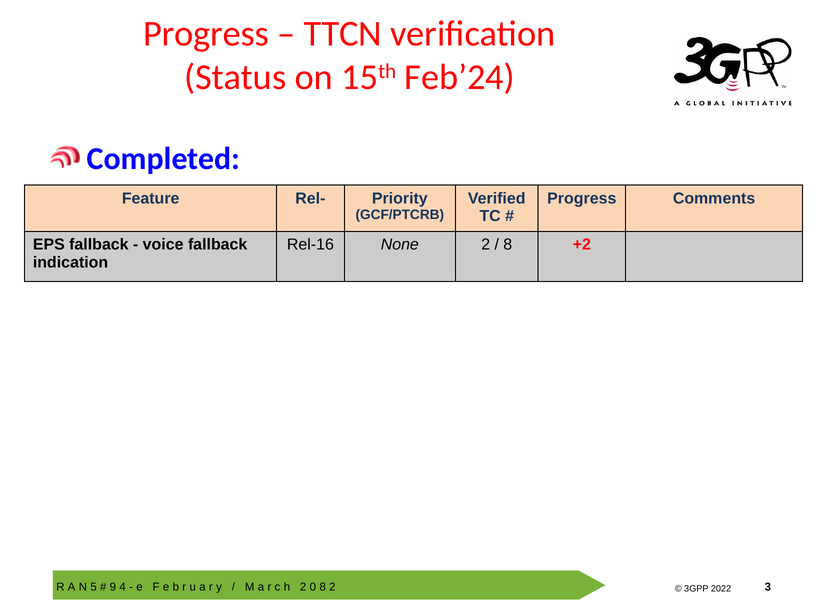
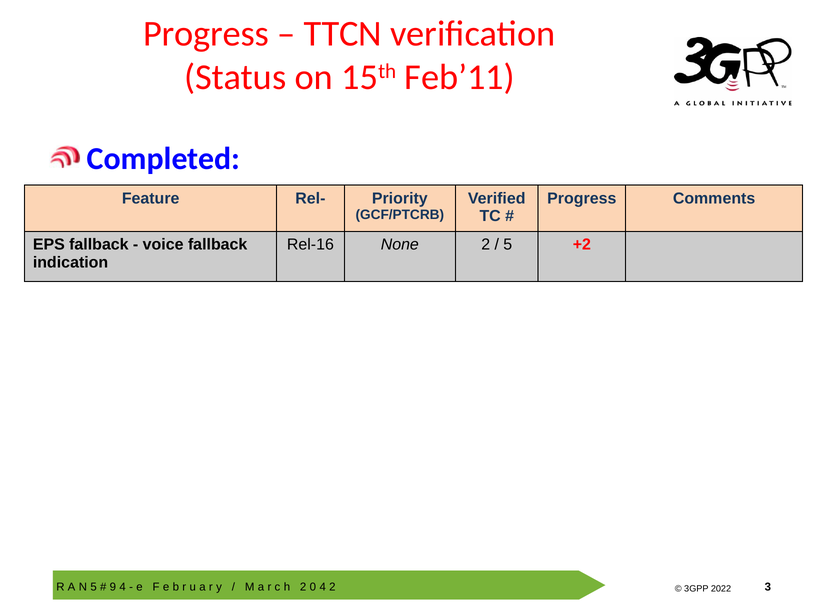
Feb’24: Feb’24 -> Feb’11 (460, 77)
8: 8 -> 5 (508, 245)
8: 8 -> 4 (323, 587)
